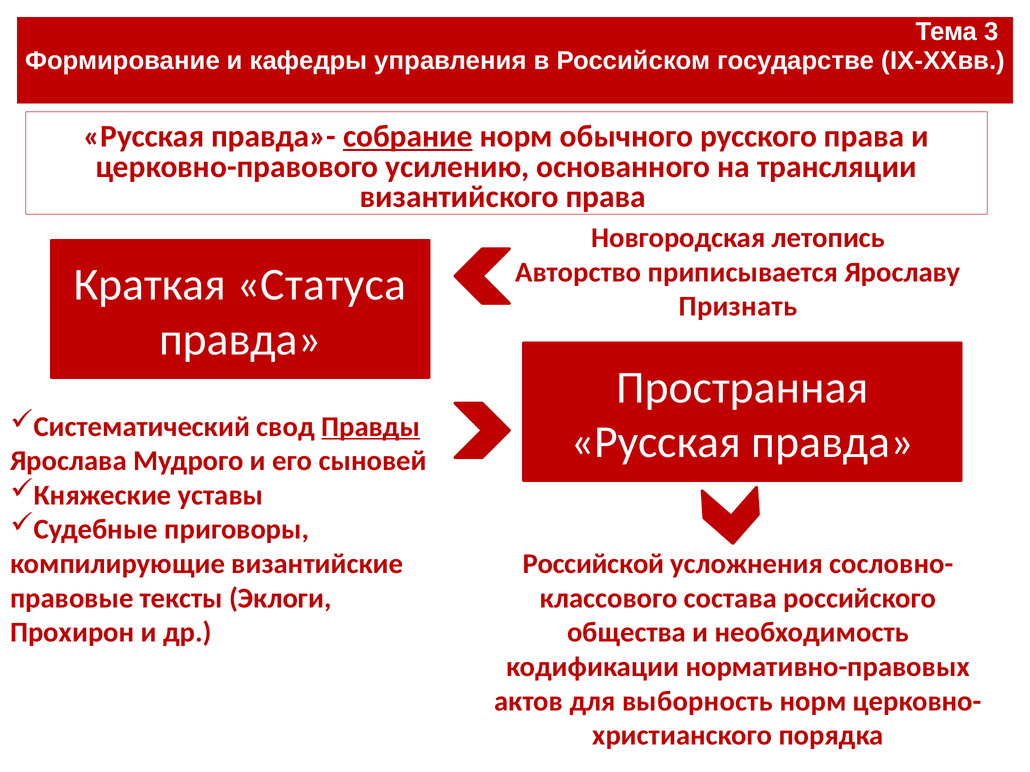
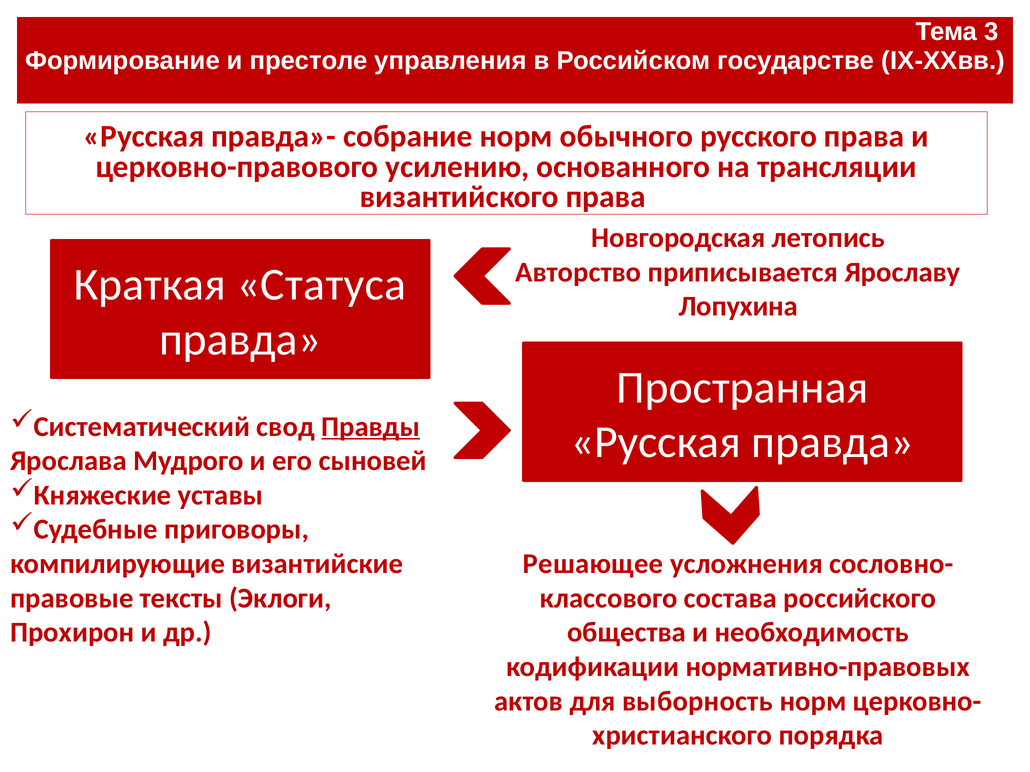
кафедры: кафедры -> престоле (309, 61)
собрание underline: present -> none (408, 137)
Признать: Признать -> Лопухина (738, 307)
Российской: Российской -> Решающее (593, 564)
